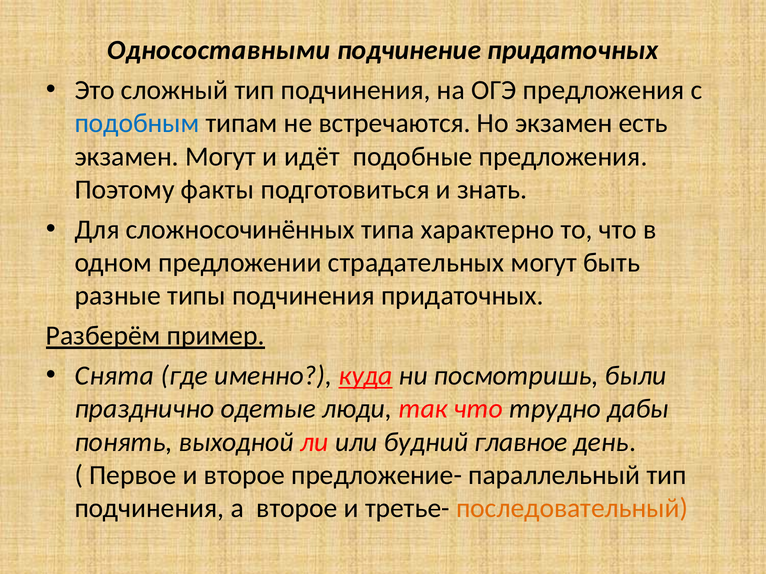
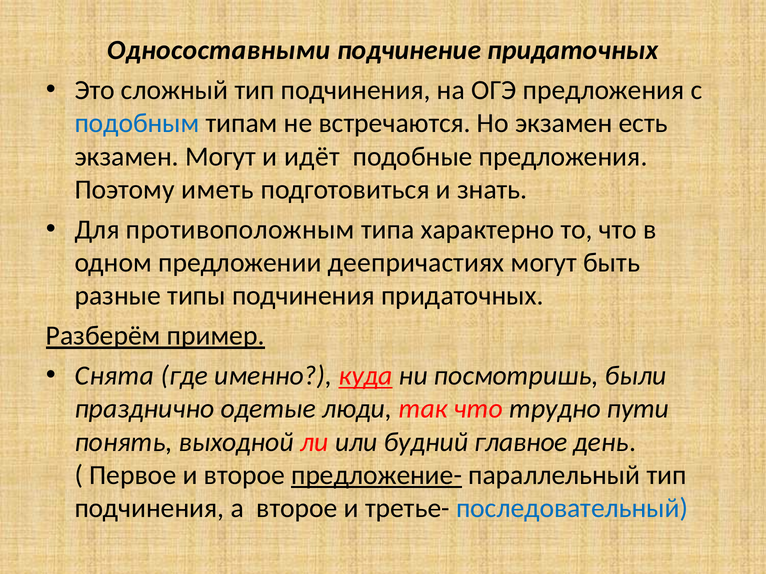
факты: факты -> иметь (217, 190)
сложносочинённых: сложносочинённых -> противоположным (240, 230)
страдательных: страдательных -> деепричастиях (416, 263)
дабы: дабы -> пути (638, 409)
предложение- underline: none -> present (377, 476)
последовательный colour: orange -> blue (572, 509)
